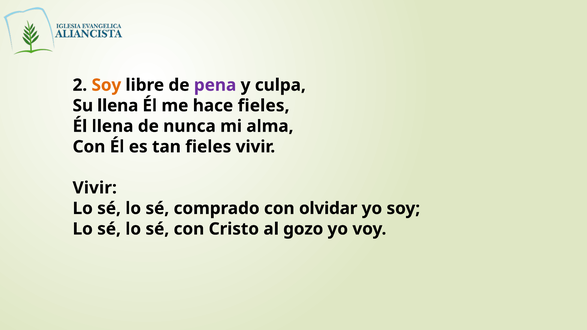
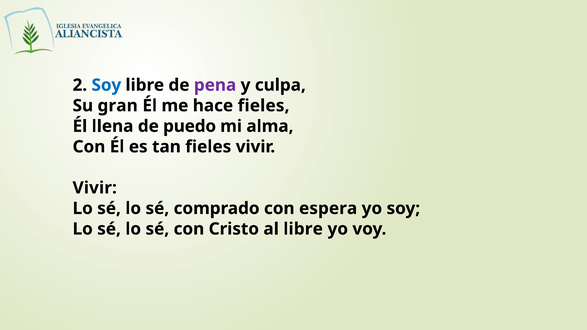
Soy colour: orange -> blue (106, 85)
Su llena: llena -> gran (118, 106)
nunca: nunca -> puedo (190, 126)
olvidar: olvidar -> espera (328, 208)
al gozo: gozo -> libre (303, 229)
